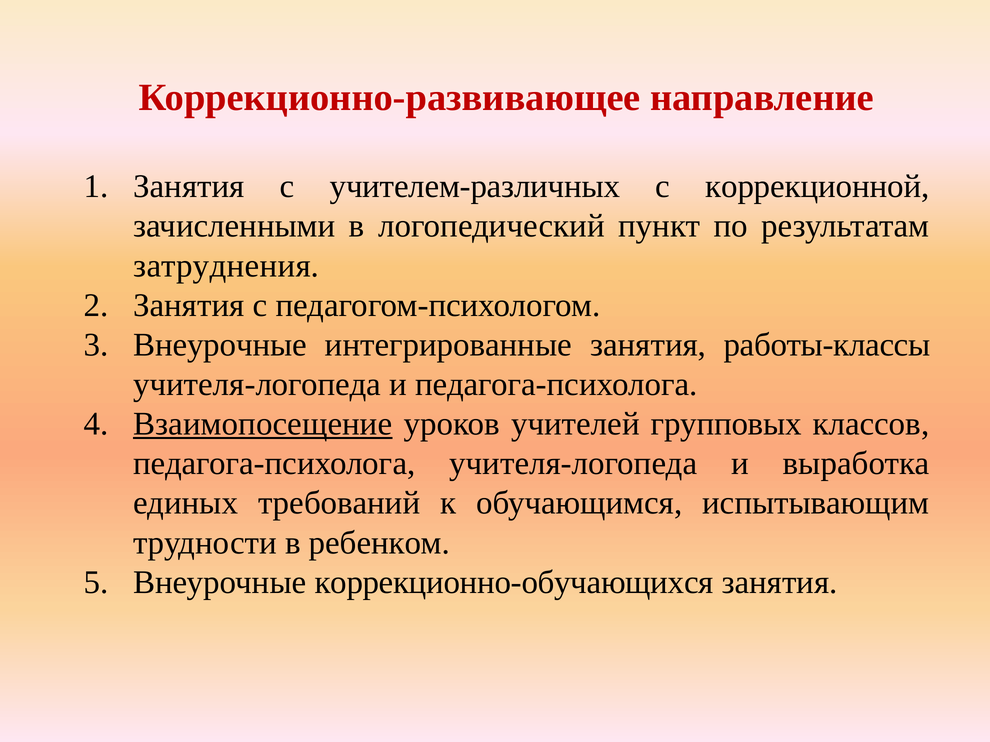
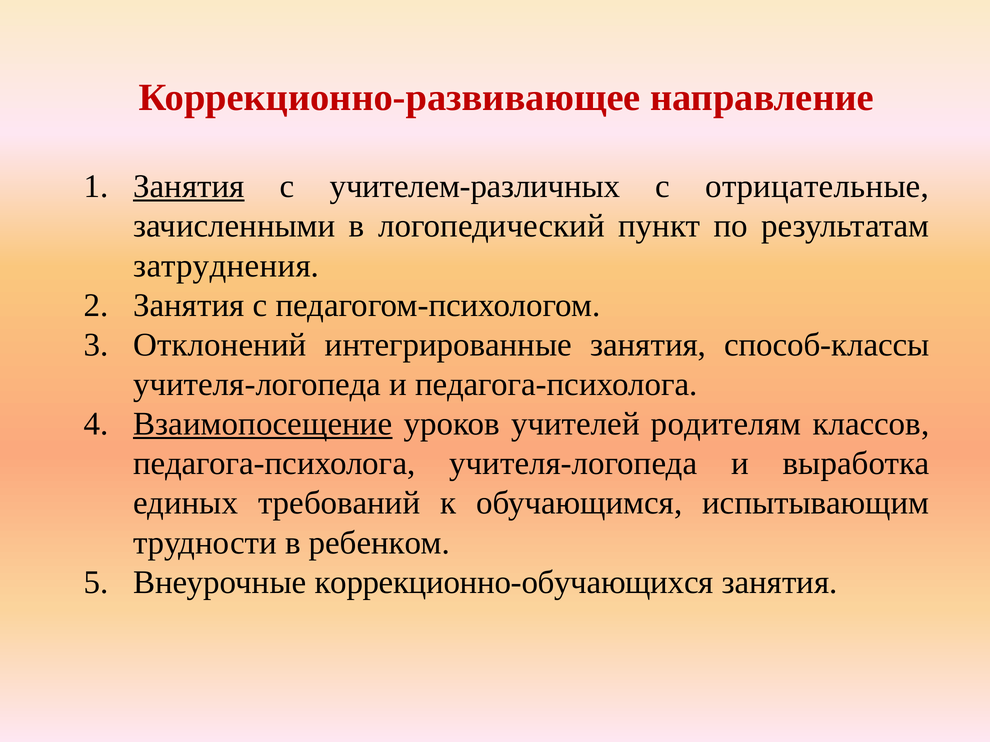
Занятия underline: none -> present (189, 187)
коррекционной: коррекционной -> отрицательные (817, 187)
Внеурочные: Внеурочные -> Отклонений (220, 345)
работы-классы: работы-классы -> способ-классы (827, 345)
групповых: групповых -> родителям (726, 424)
